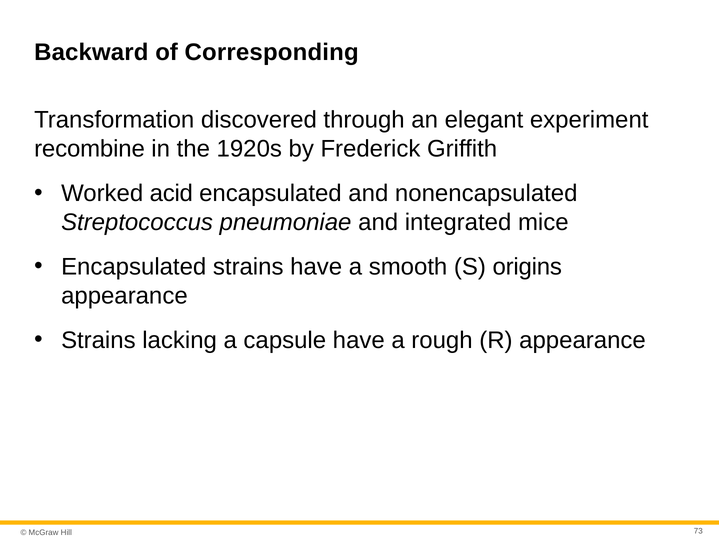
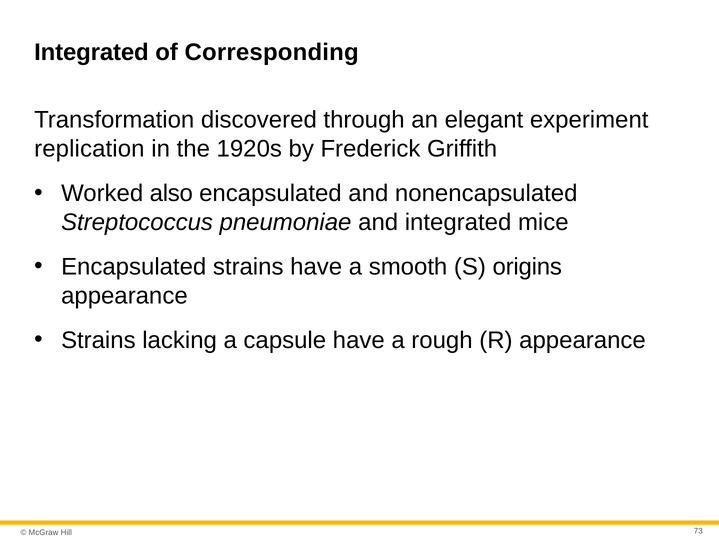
Backward: Backward -> Integrated (91, 52)
recombine: recombine -> replication (89, 149)
acid: acid -> also (171, 194)
